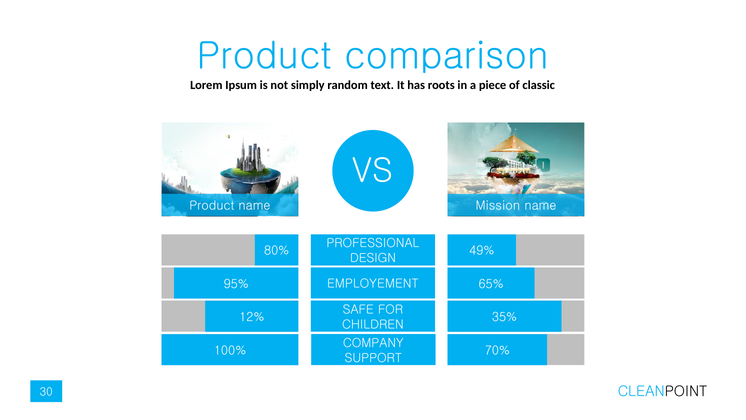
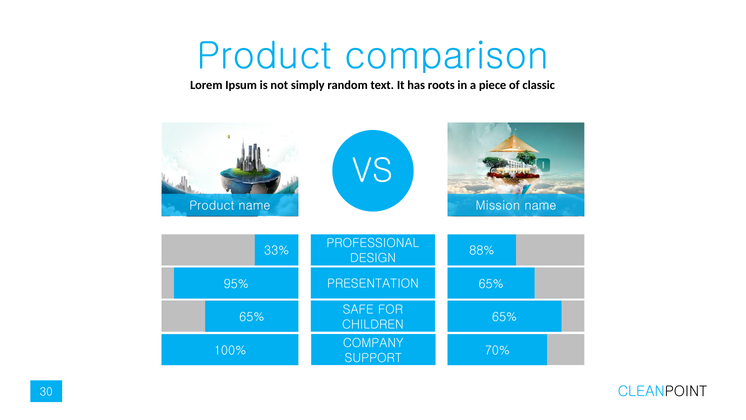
80%: 80% -> 33% (277, 251)
49%: 49% -> 88% (482, 251)
EMPLOYEMENT: EMPLOYEMENT -> PRESENTATION (373, 284)
12%: 12% -> 65% (252, 317)
35%: 35% -> 65% (504, 317)
